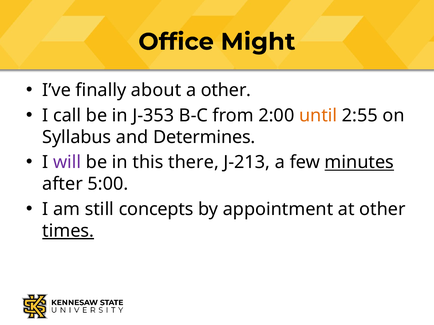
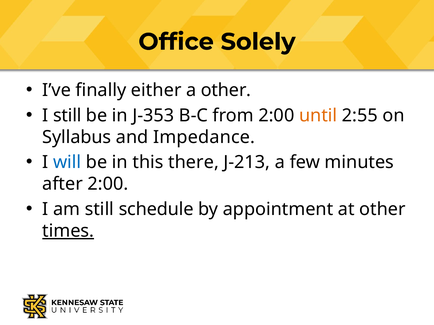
Might: Might -> Solely (258, 42)
about: about -> either (156, 90)
I call: call -> still (67, 116)
Determines: Determines -> Impedance (204, 137)
will colour: purple -> blue (67, 163)
minutes underline: present -> none (359, 163)
after 5:00: 5:00 -> 2:00 (108, 184)
concepts: concepts -> schedule (156, 210)
